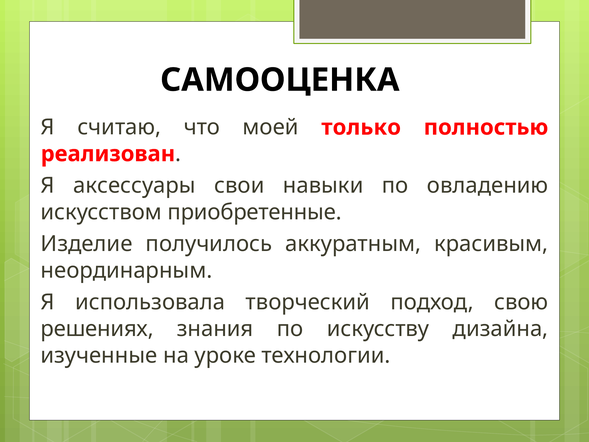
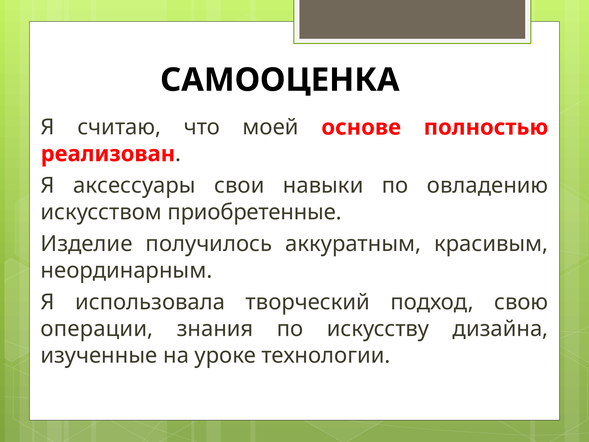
только: только -> основе (361, 127)
решениях: решениях -> операции (97, 329)
